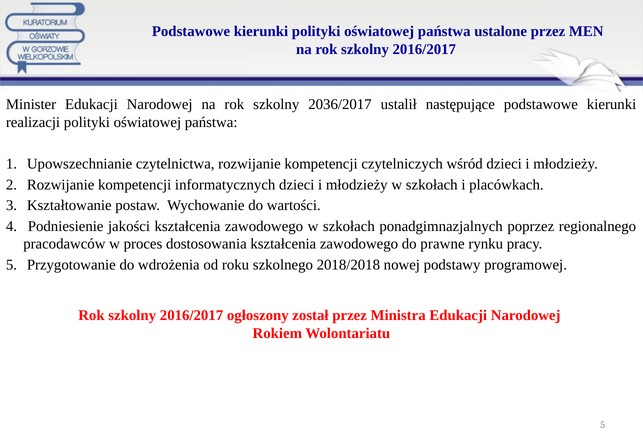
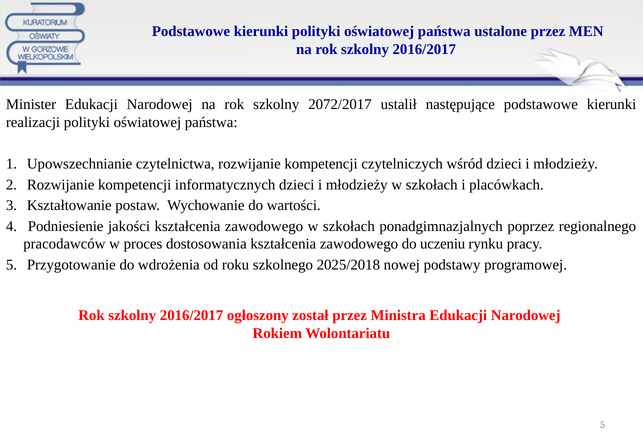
2036/2017: 2036/2017 -> 2072/2017 (340, 105)
prawne: prawne -> uczeniu (443, 244)
2018/2018: 2018/2018 -> 2025/2018 (348, 265)
